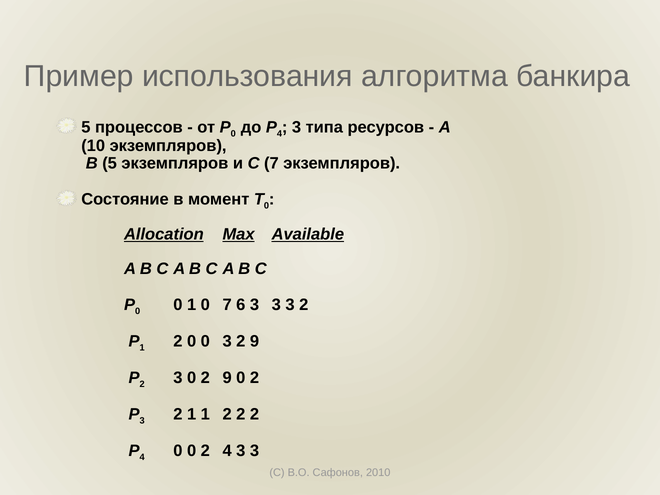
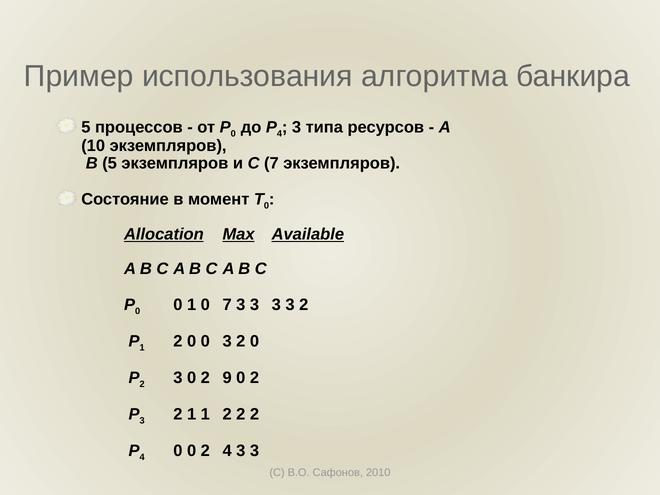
7 6: 6 -> 3 (241, 305)
3 2 9: 9 -> 0 (255, 341)
